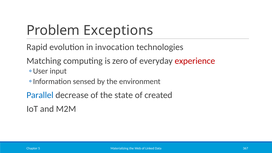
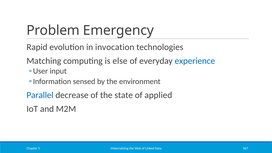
Exceptions: Exceptions -> Emergency (118, 30)
zero: zero -> else (120, 61)
experience colour: red -> blue (195, 61)
created: created -> applied (158, 95)
